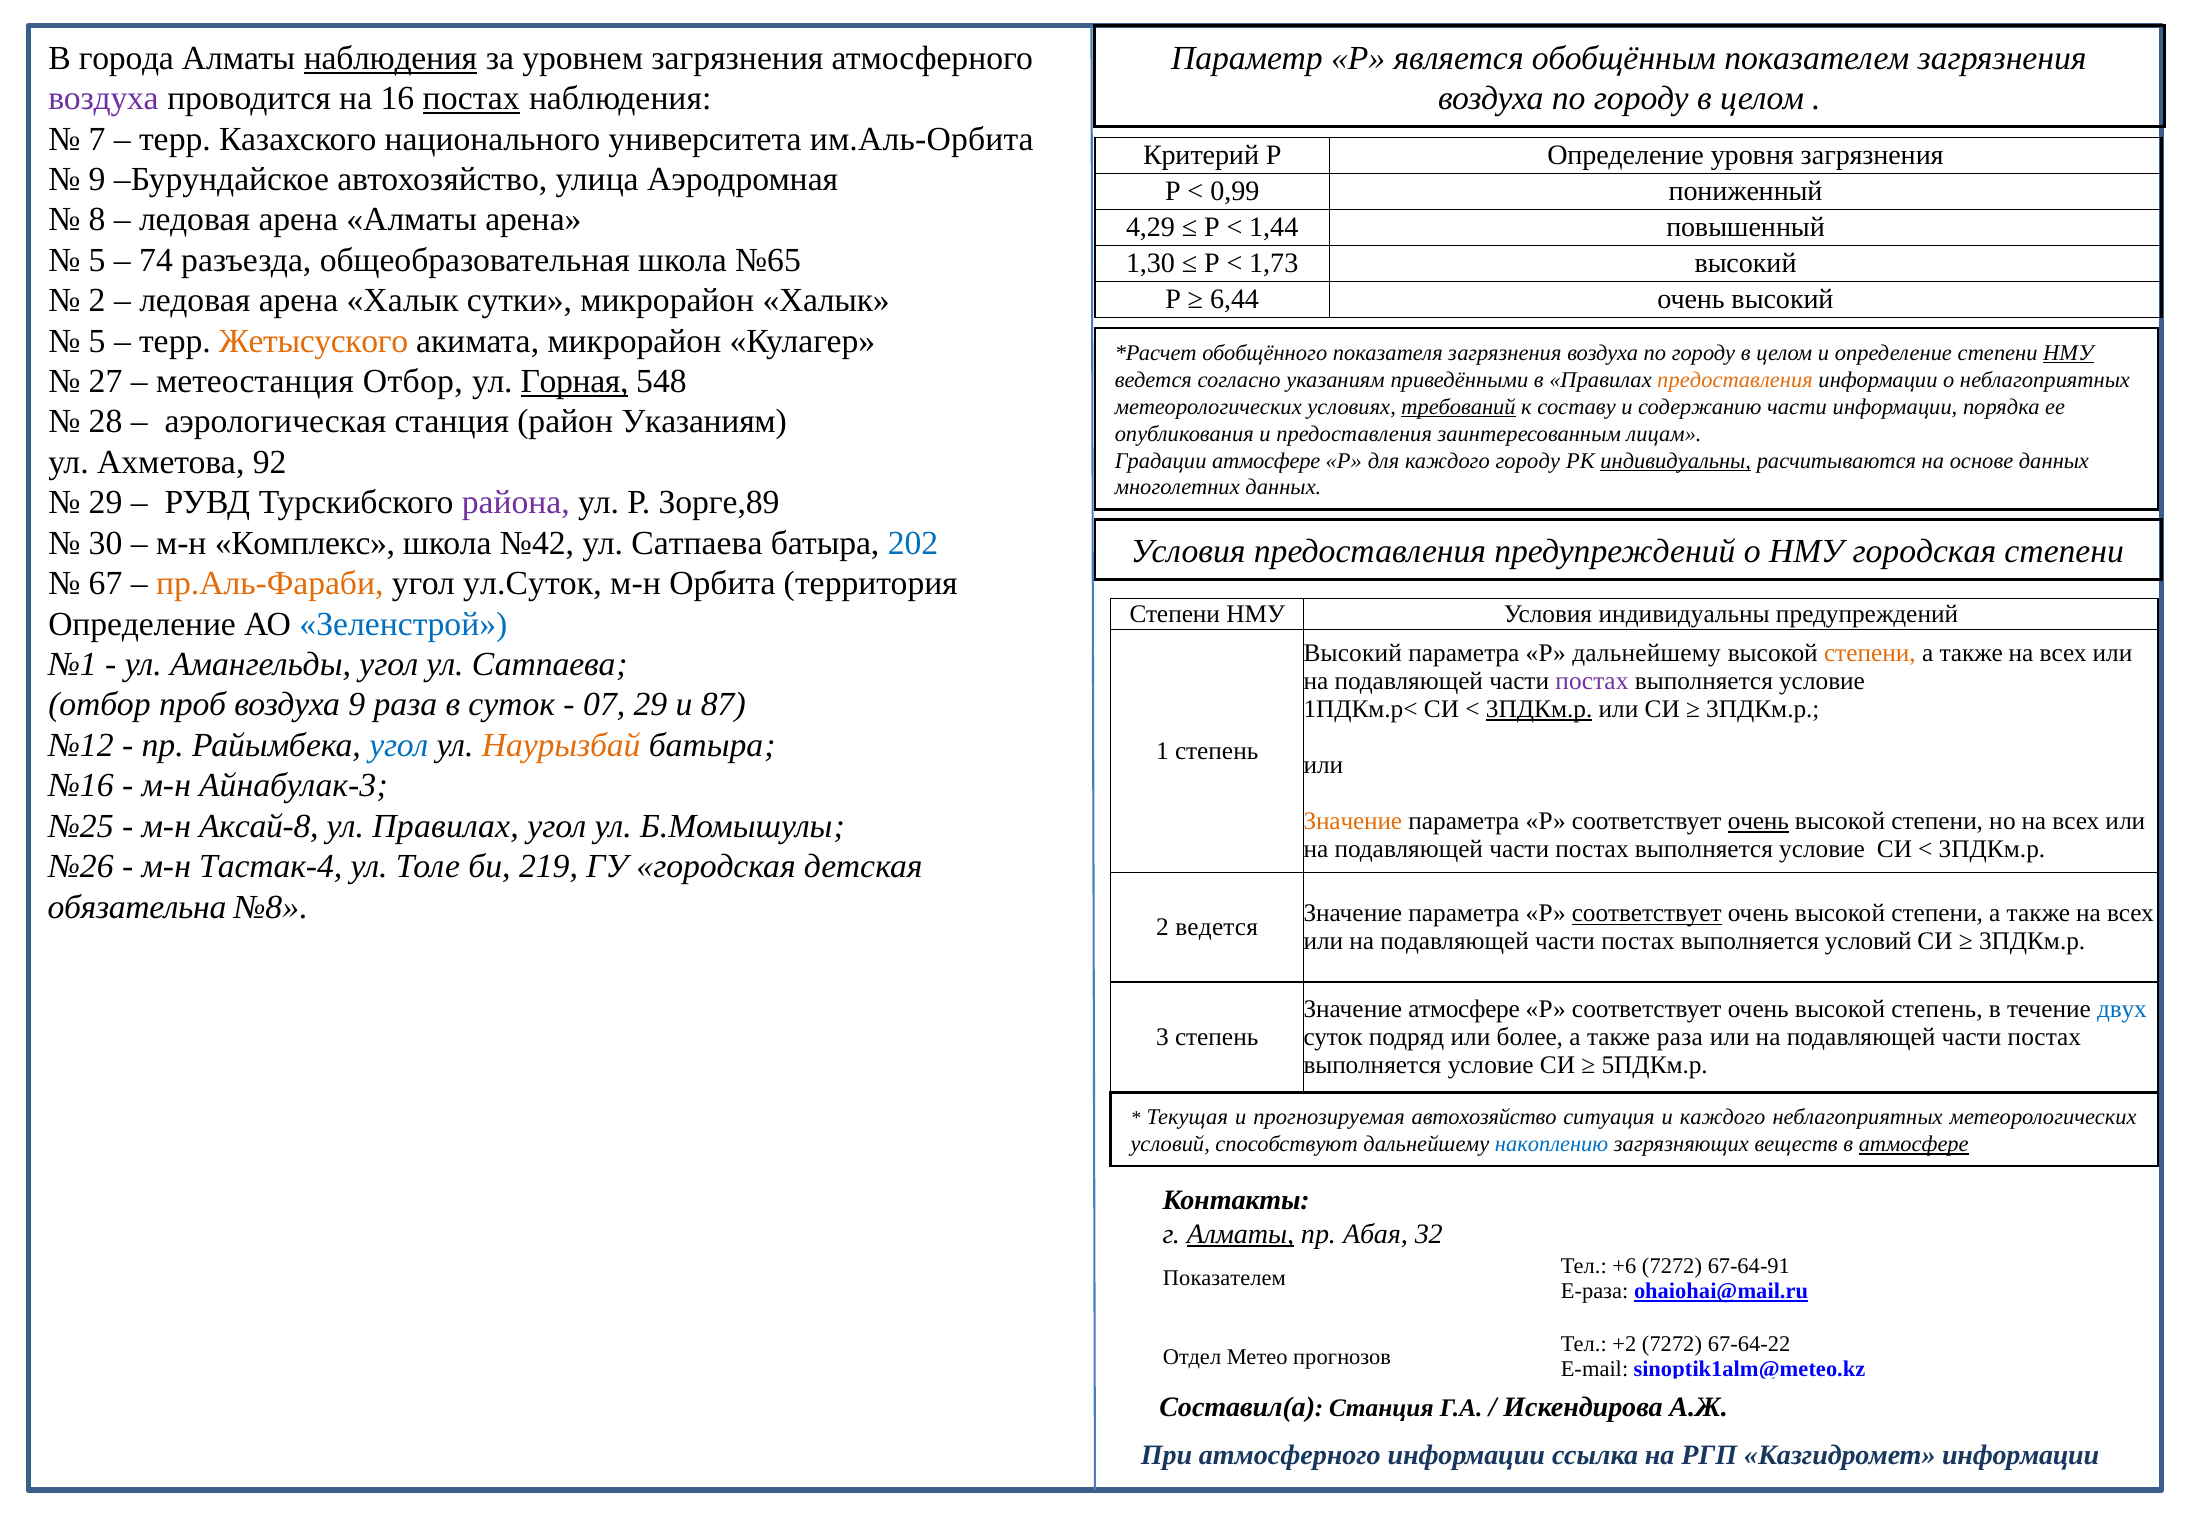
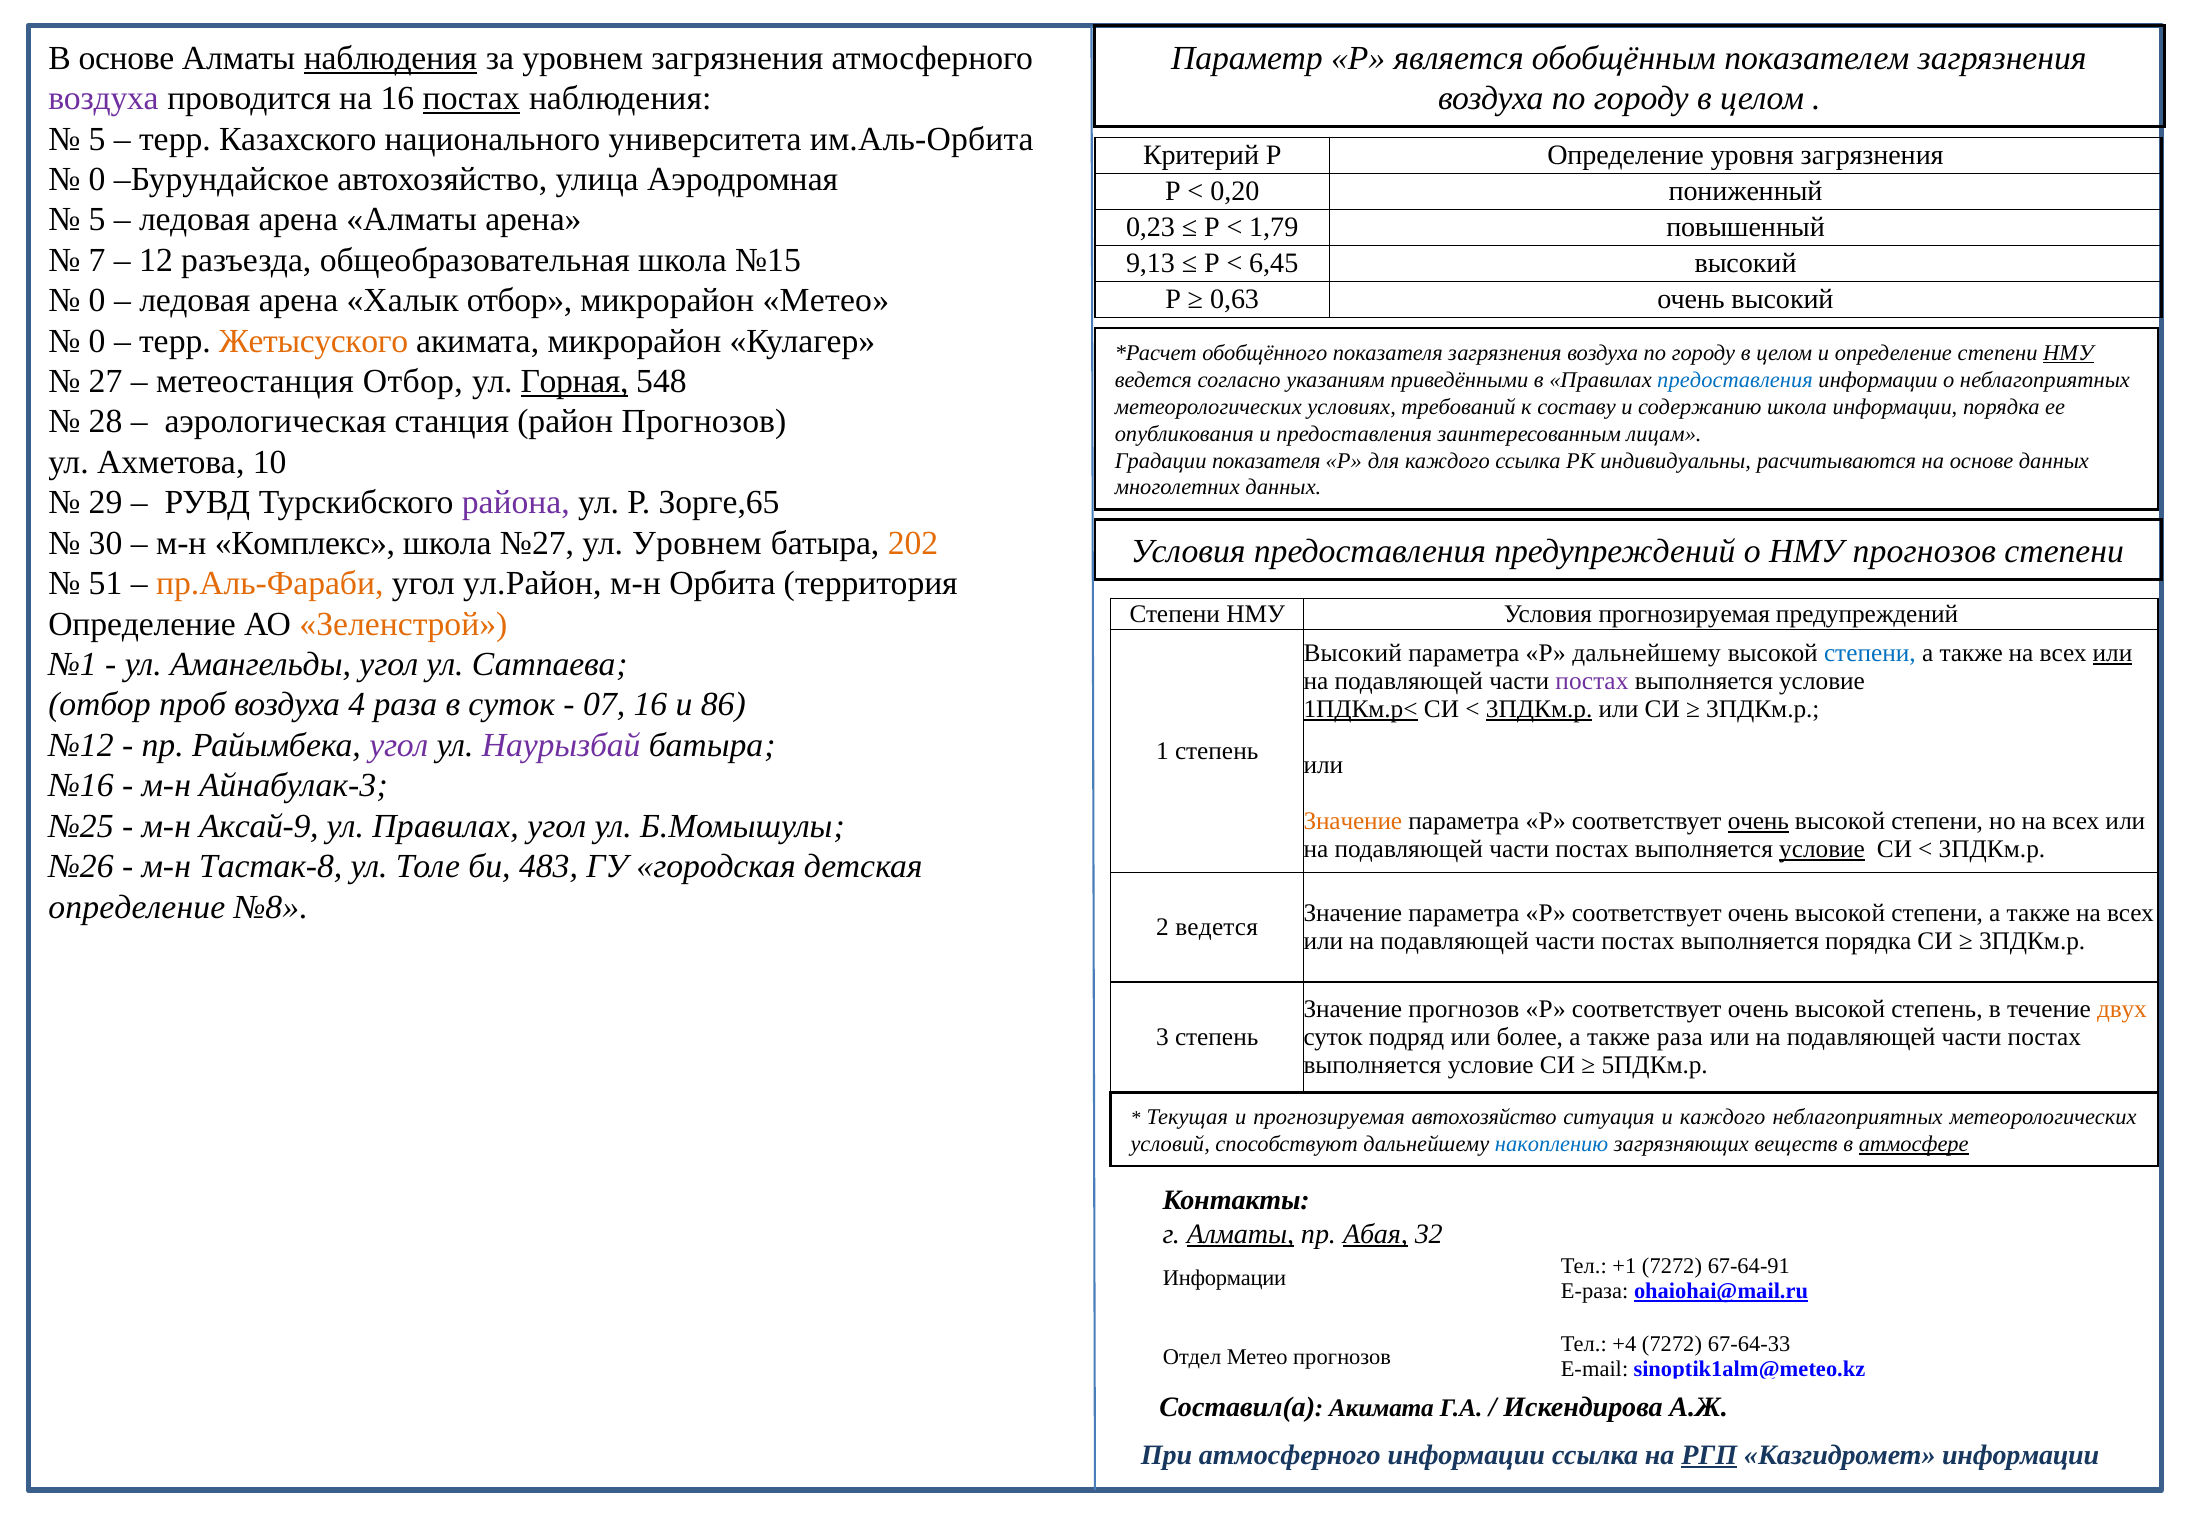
В города: города -> основе (126, 58)
7: 7 -> 5 (97, 139)
9: 9 -> 0 (97, 179)
0,99: 0,99 -> 0,20 (1235, 191)
8: 8 -> 5 (97, 220)
4,29: 4,29 -> 0,23 (1150, 227)
1,44: 1,44 -> 1,79 (1274, 227)
5: 5 -> 7 (97, 260)
74: 74 -> 12 (156, 260)
№65: №65 -> №15 (768, 260)
1,30: 1,30 -> 9,13 (1150, 263)
1,73: 1,73 -> 6,45 (1274, 263)
2: 2 -> 0 (97, 301)
Халык сутки: сутки -> отбор (520, 301)
микрорайон Халык: Халык -> Метео (826, 301)
6,44: 6,44 -> 0,63 (1235, 300)
5: 5 -> 0 (97, 341)
предоставления colour: orange -> blue (1735, 380)
требований underline: present -> none (1459, 407)
содержанию части: части -> школа (1797, 407)
район Указаниям: Указаниям -> Прогнозов (704, 422)
92: 92 -> 10 (270, 462)
Градации атмосфере: атмосфере -> показателя (1266, 461)
каждого городу: городу -> ссылка (1528, 461)
индивидуальны underline: present -> none (1676, 461)
Зорге,89: Зорге,89 -> Зорге,65 (719, 503)
№42: №42 -> №27 (537, 543)
Сатпаева: Сатпаева -> Уровнем (697, 543)
202 colour: blue -> orange (913, 543)
НМУ городская: городская -> прогнозов (1924, 552)
67: 67 -> 51 (106, 584)
ул.Суток: ул.Суток -> ул.Район (532, 584)
Условия индивидуальны: индивидуальны -> прогнозируемая (1684, 614)
Зеленстрой colour: blue -> orange (403, 624)
степени colour: orange -> blue (1870, 653)
или underline: none -> present (2113, 653)
воздуха 9: 9 -> 4 (357, 705)
07 29: 29 -> 16 (650, 705)
87: 87 -> 86 (723, 705)
1ПДКм.р< underline: none -> present (1361, 709)
угол colour: blue -> purple (399, 745)
Наурызбай colour: orange -> purple (561, 745)
Аксай-8: Аксай-8 -> Аксай-9 (259, 826)
условие underline: none -> present (1822, 849)
Тастак-4: Тастак-4 -> Тастак-8 (271, 867)
219: 219 -> 483 (549, 867)
обязательна: обязательна -> определение (137, 907)
соответствует underline: present -> none (1647, 914)
выполняется условий: условий -> порядка (1868, 942)
Значение атмосфере: атмосфере -> прогнозов (1464, 1009)
двух colour: blue -> orange (2122, 1009)
Абая underline: none -> present (1375, 1234)
+6: +6 -> +1 (1624, 1266)
Показателем: Показателем -> Информации (1225, 1279)
+2: +2 -> +4 (1624, 1345)
67-64-22: 67-64-22 -> 67-64-33 (1749, 1345)
Составил(а Станция: Станция -> Акимата (1381, 1409)
РГП underline: none -> present (1709, 1455)
